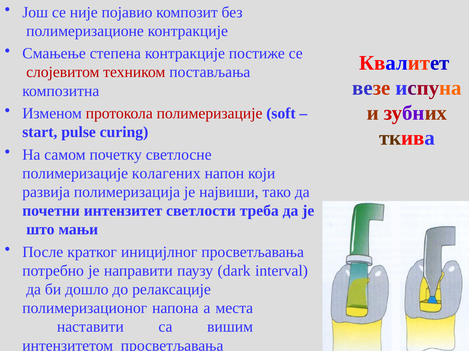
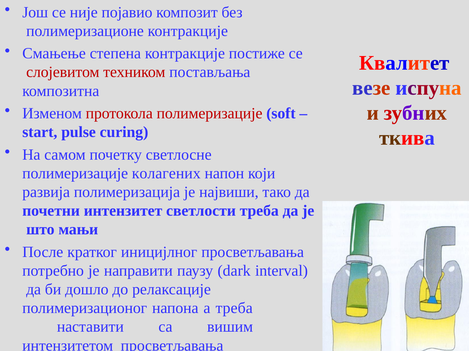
а места: места -> треба (234, 309)
